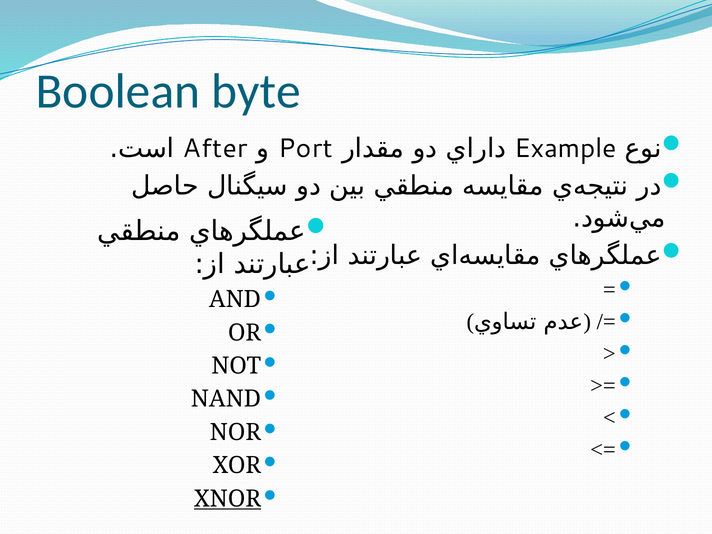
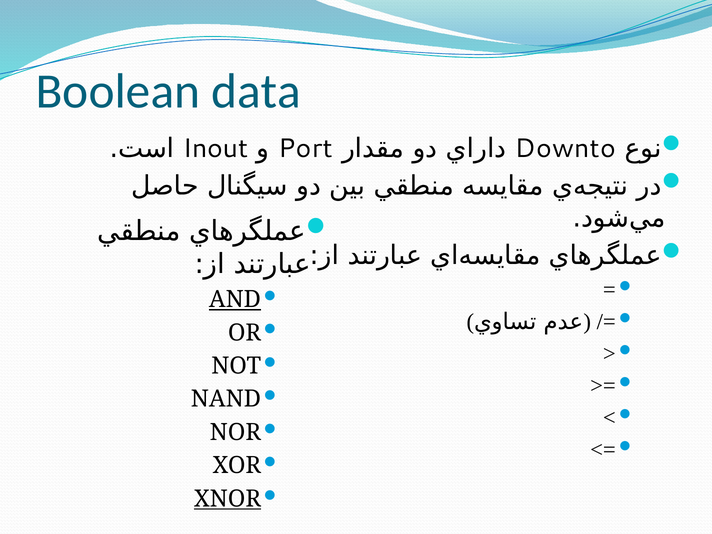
byte: byte -> data (256, 91)
After: After -> Inout (215, 148)
Example: Example -> Downto (565, 148)
AND underline: none -> present (235, 299)
